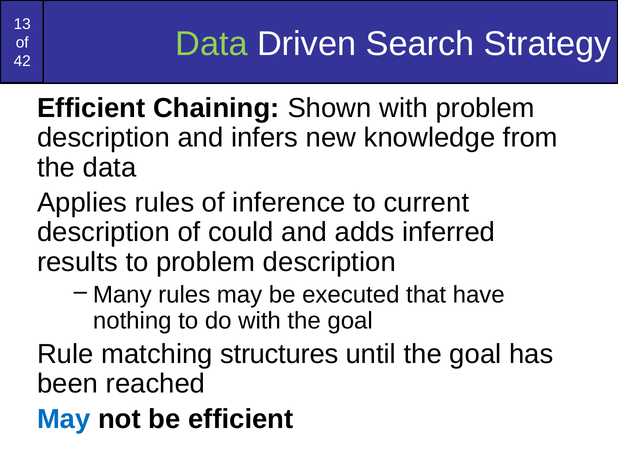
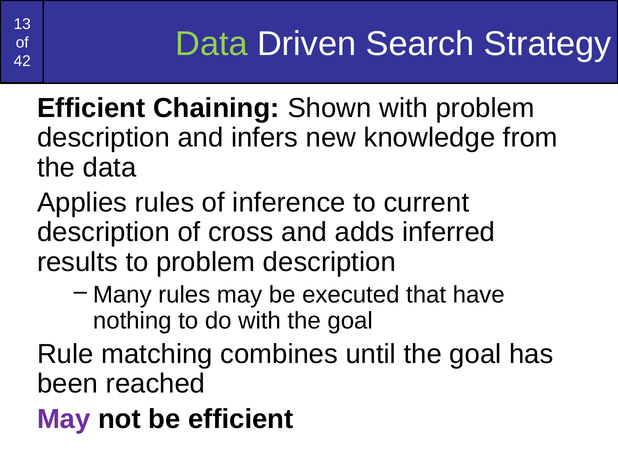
could: could -> cross (241, 232)
structures: structures -> combines (279, 354)
May colour: blue -> purple (64, 419)
